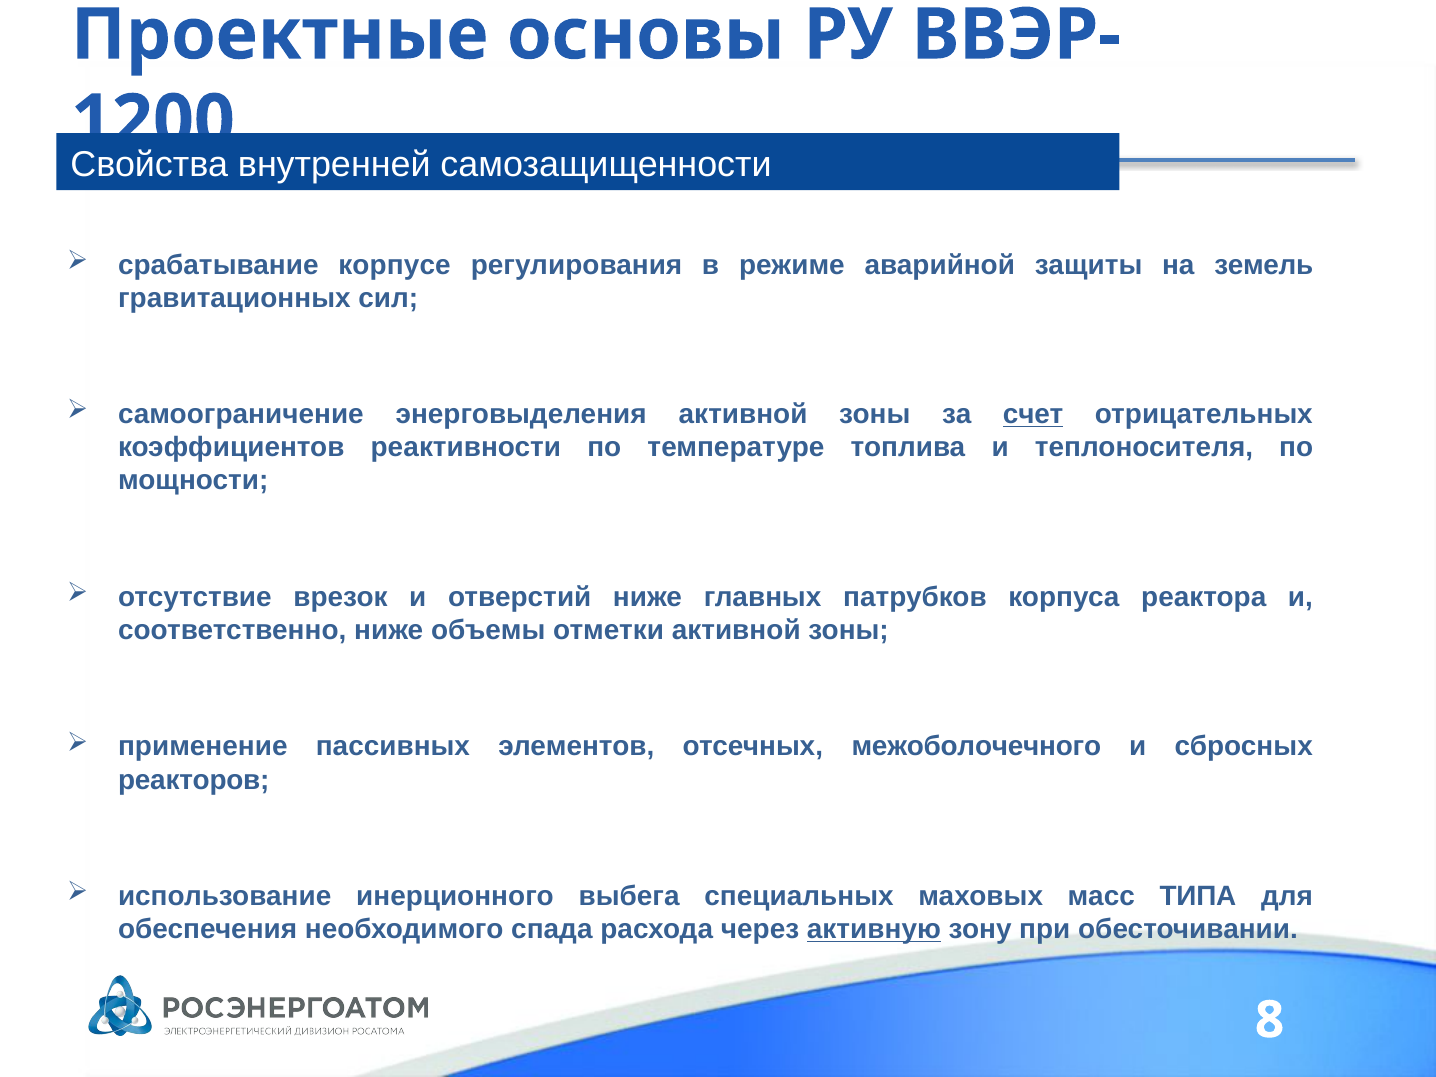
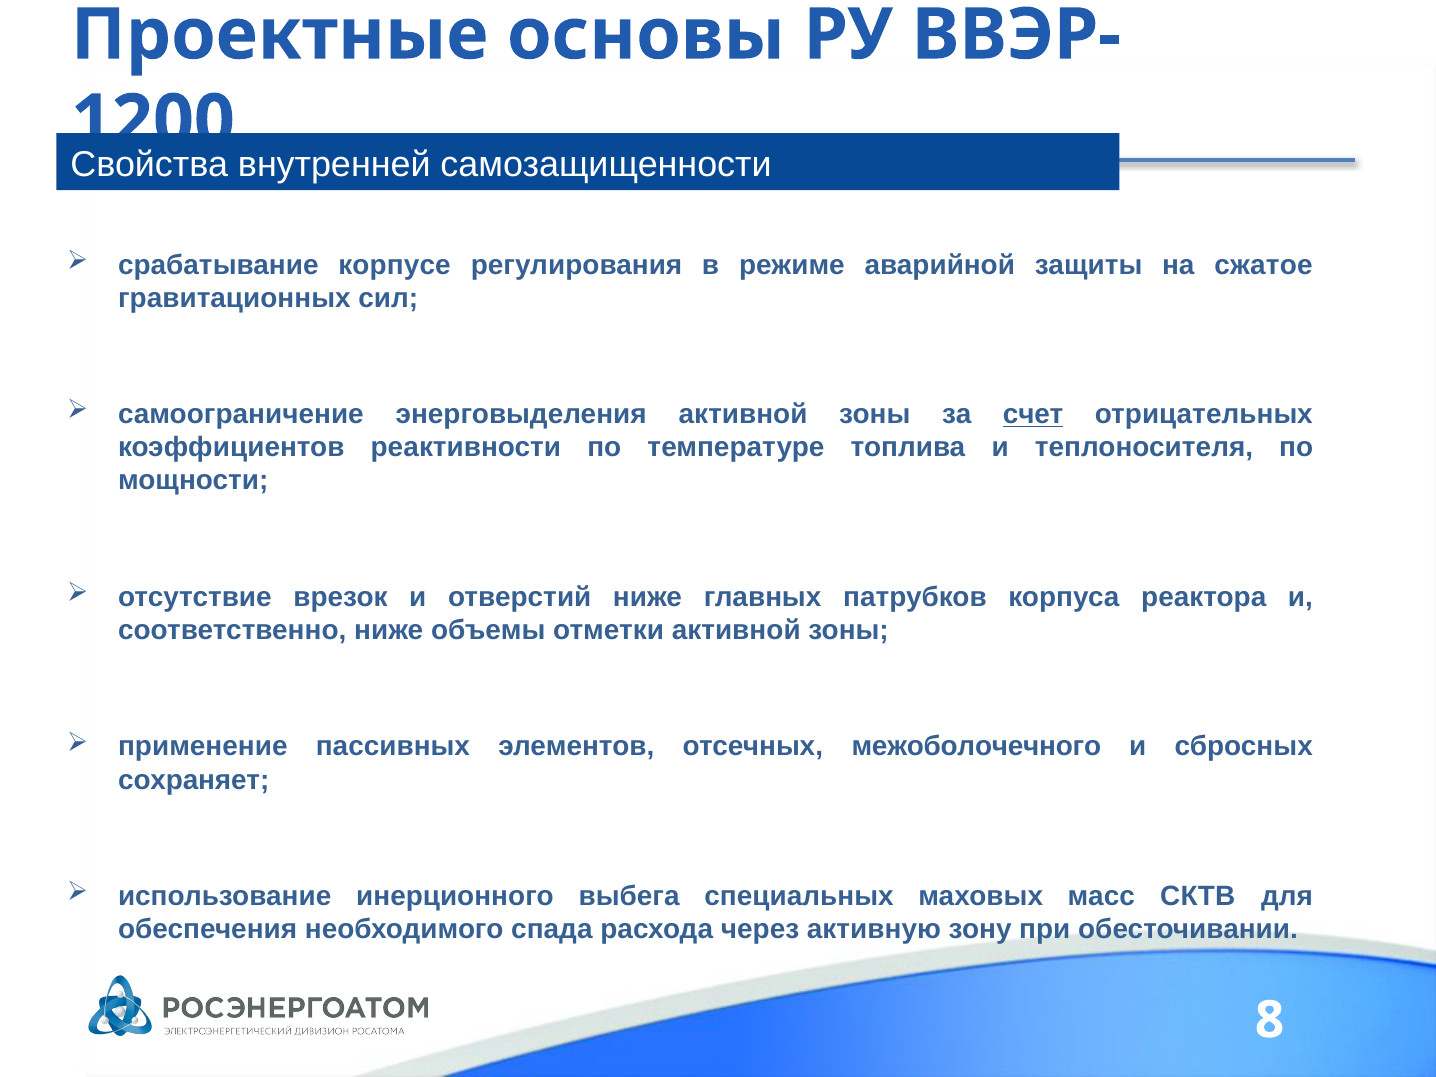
земель: земель -> сжатое (1264, 265)
реакторов: реакторов -> сохраняет (194, 780)
ТИПА: ТИПА -> СКТВ (1198, 896)
активную underline: present -> none (874, 929)
